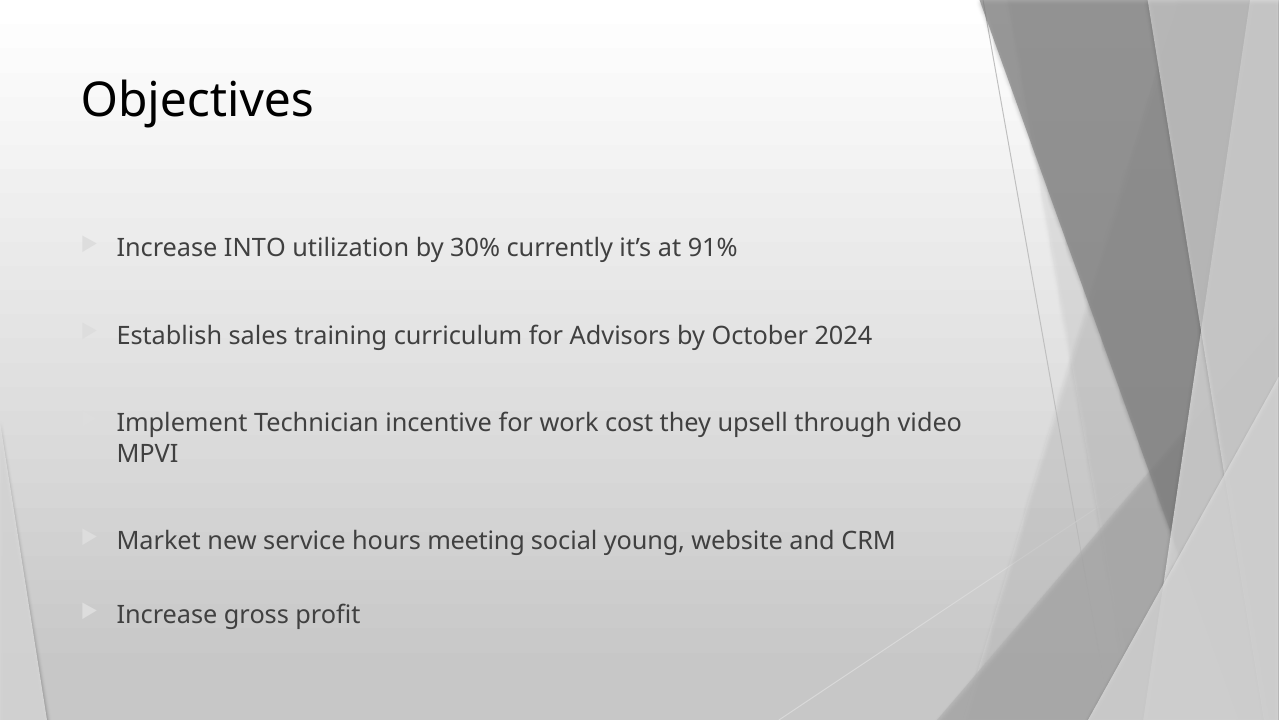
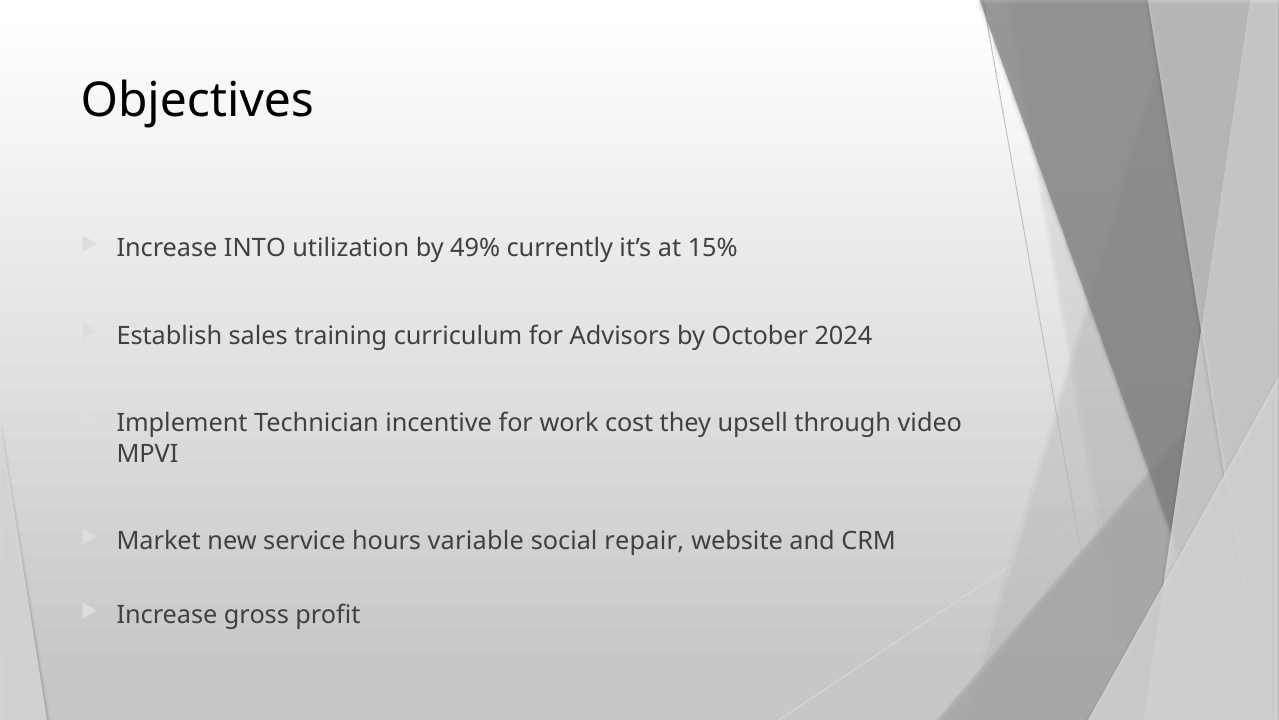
30%: 30% -> 49% (475, 248)
91%: 91% -> 15% (713, 248)
meeting: meeting -> variable (476, 541)
young: young -> repair (644, 541)
